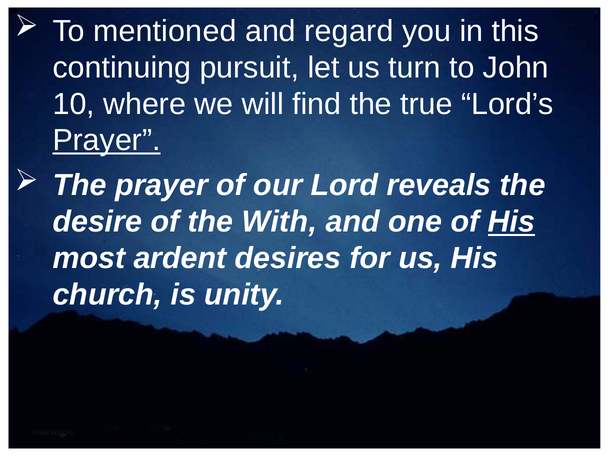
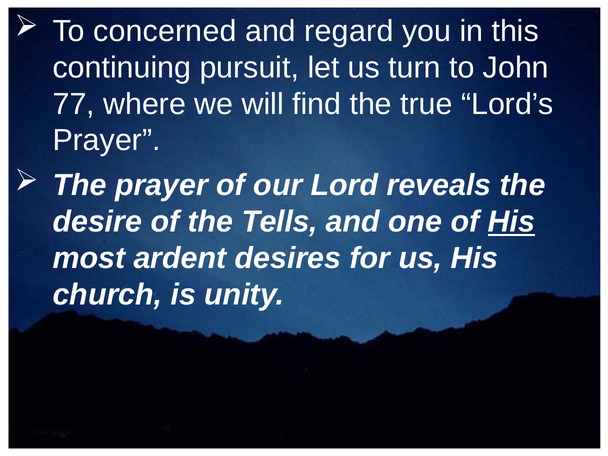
mentioned: mentioned -> concerned (165, 31)
10: 10 -> 77 (74, 104)
Prayer underline: present -> none (107, 140)
With: With -> Tells (280, 222)
